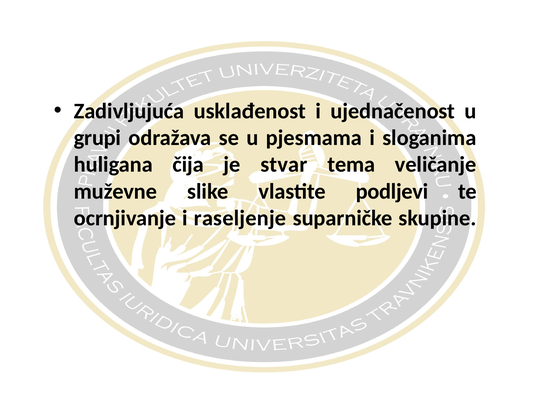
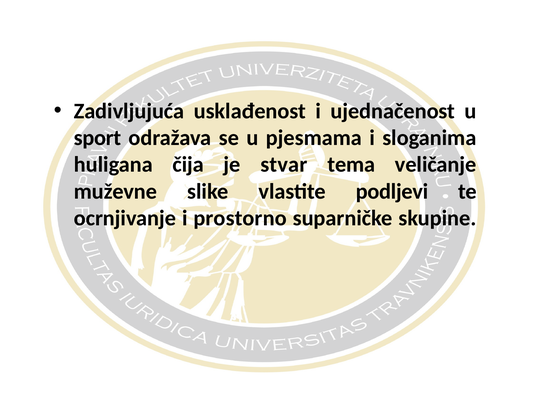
grupi: grupi -> sport (97, 138)
raseljenje: raseljenje -> prostorno (240, 218)
